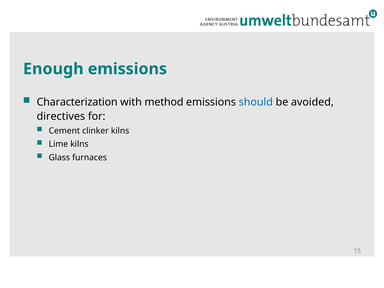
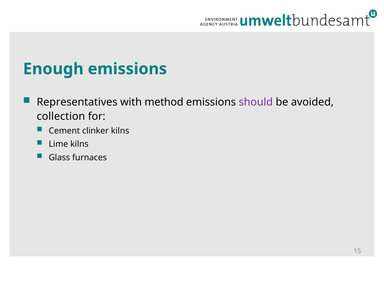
Characterization: Characterization -> Representatives (77, 102)
should colour: blue -> purple (256, 102)
directives: directives -> collection (61, 116)
